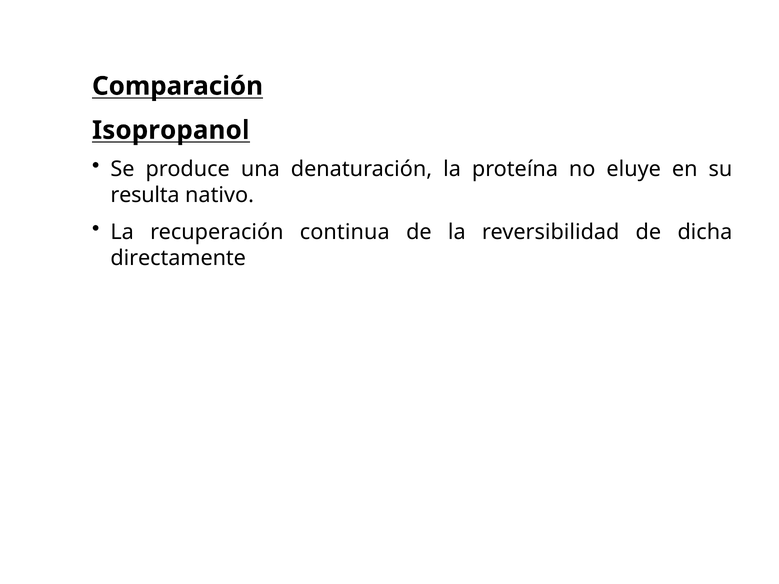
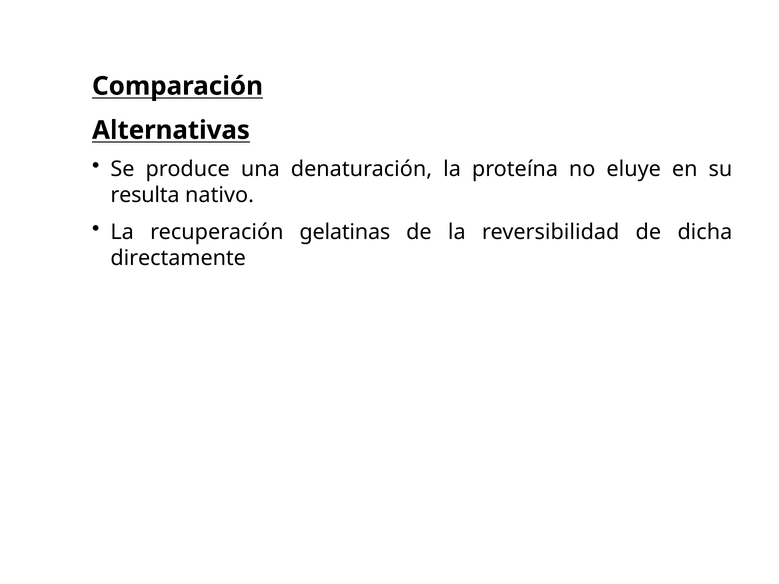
Isopropanol: Isopropanol -> Alternativas (171, 130)
continua: continua -> gelatinas (345, 232)
